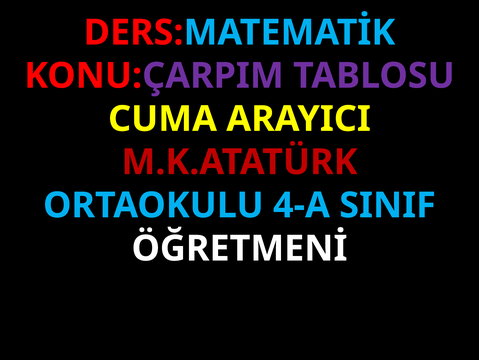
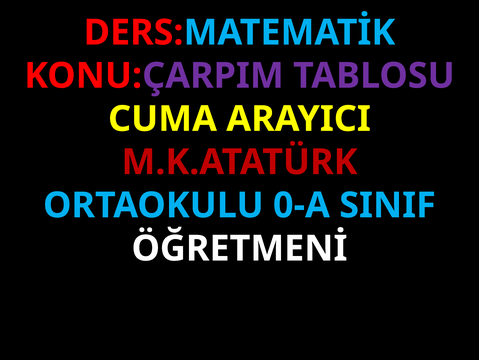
4-A: 4-A -> 0-A (301, 205)
